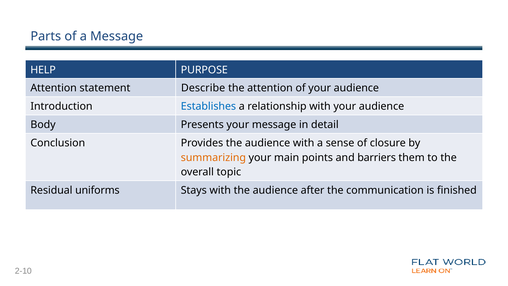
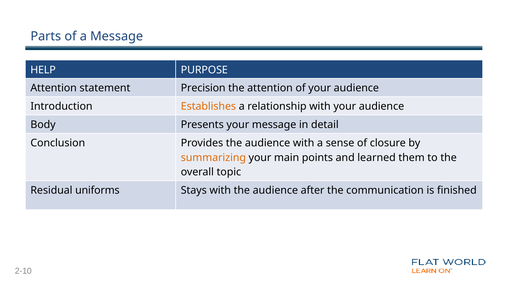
Describe: Describe -> Precision (203, 88)
Establishes colour: blue -> orange (208, 106)
barriers: barriers -> learned (377, 158)
